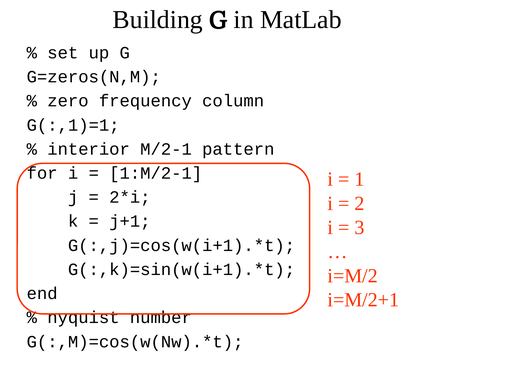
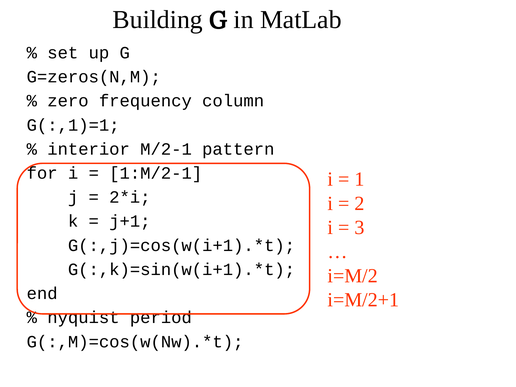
number: number -> period (161, 318)
